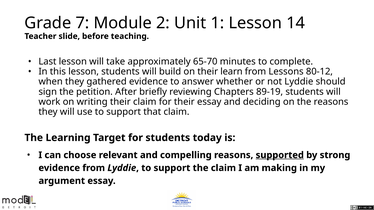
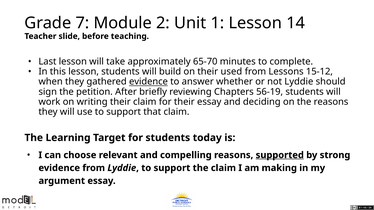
learn: learn -> used (231, 72)
80-12: 80-12 -> 15-12 (319, 72)
evidence underline: none -> present (148, 82)
89-19: 89-19 -> 56-19 (270, 92)
